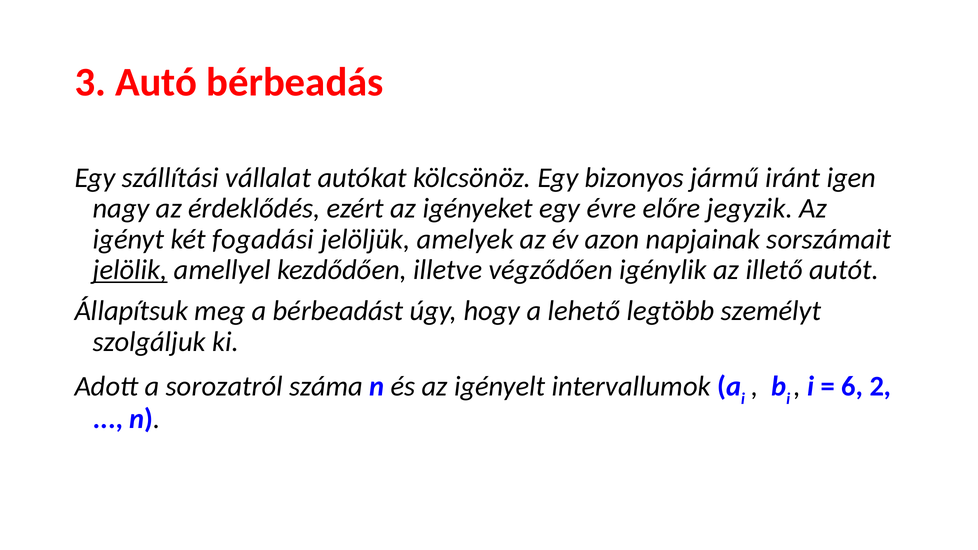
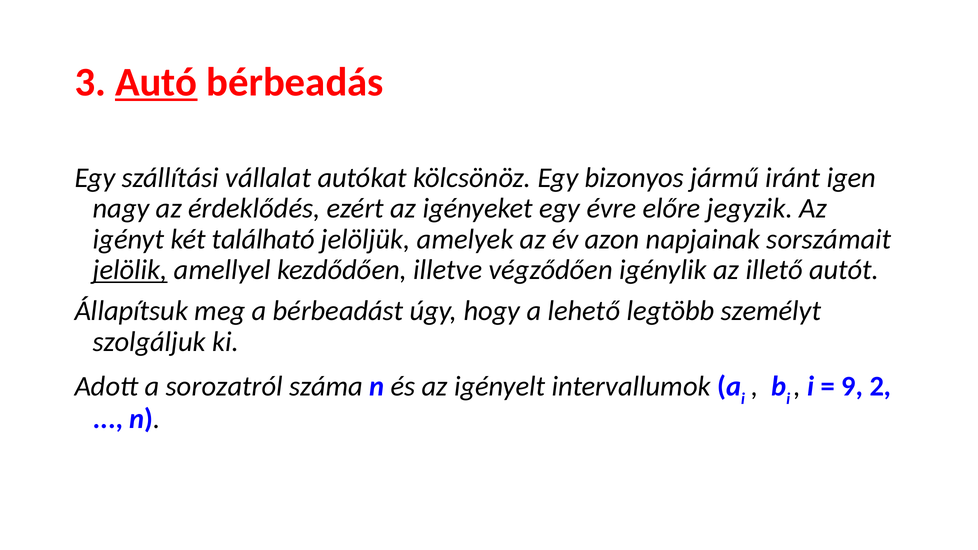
Autó underline: none -> present (156, 82)
fogadási: fogadási -> található (263, 239)
6: 6 -> 9 (852, 387)
